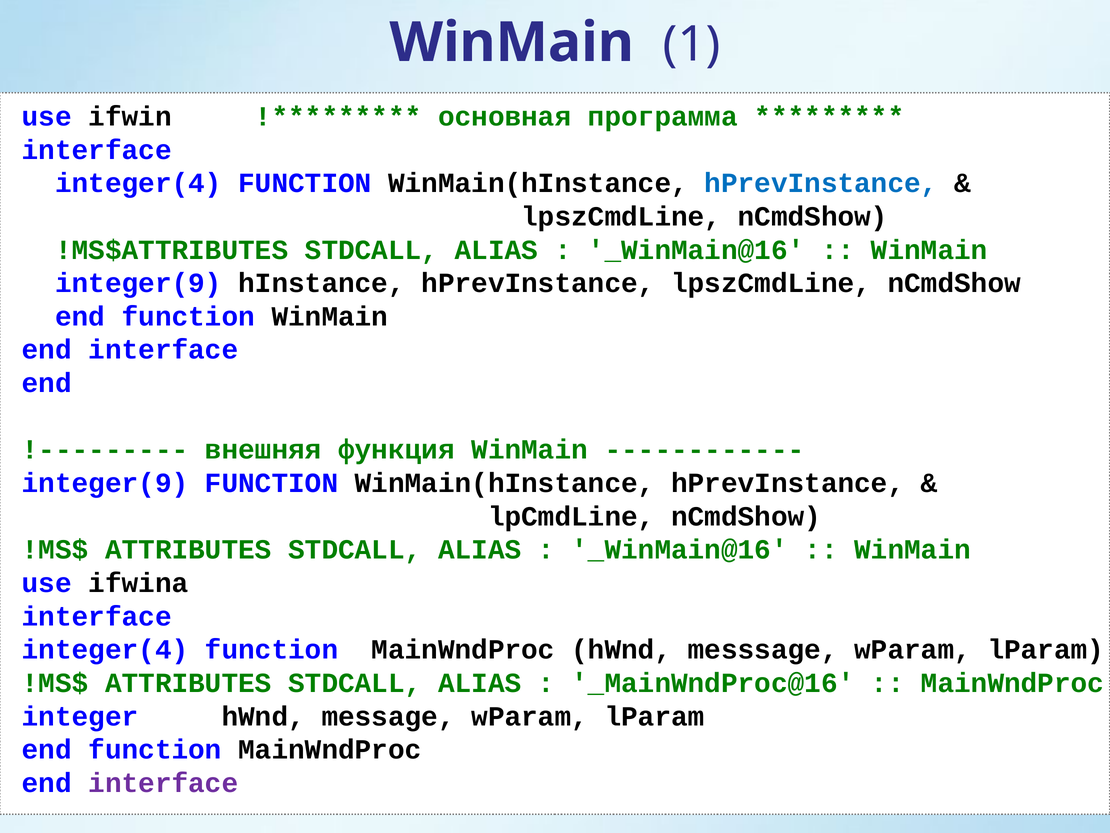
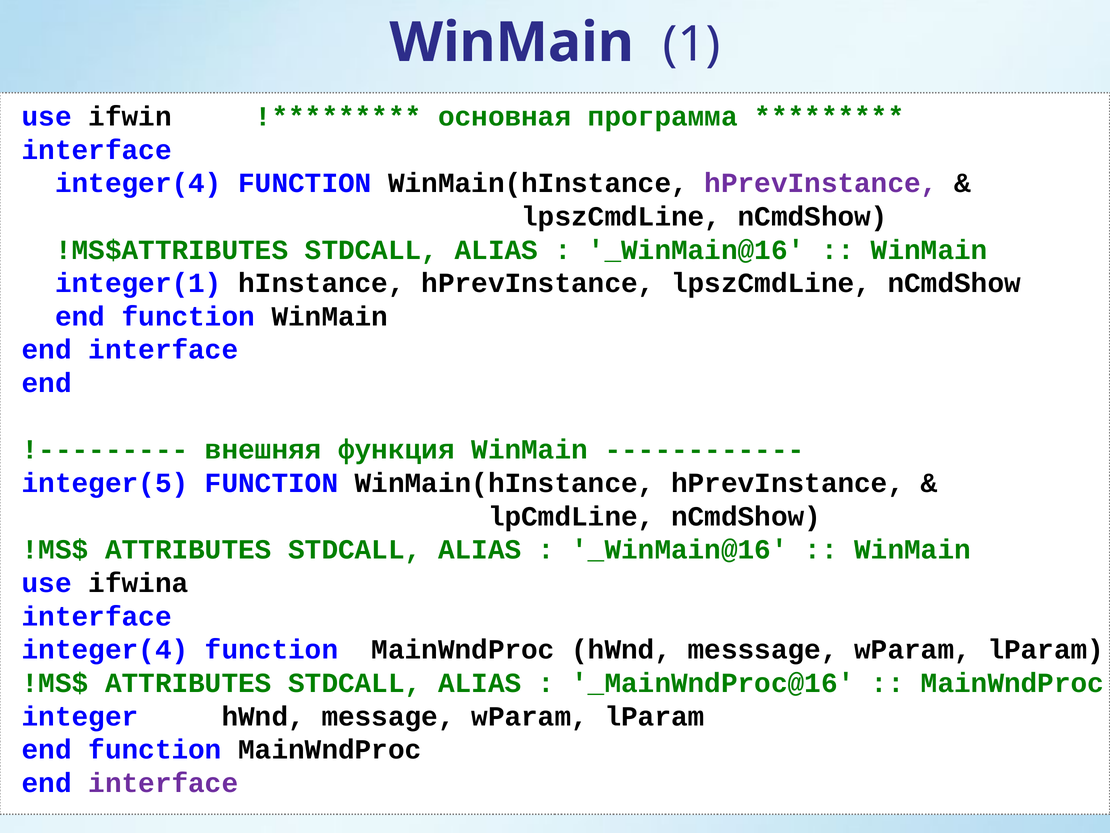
hPrevInstance colour: blue -> purple (821, 183)
integer(9: integer(9 -> integer(1 (138, 283)
integer(9: integer(9 -> integer(5 (105, 483)
